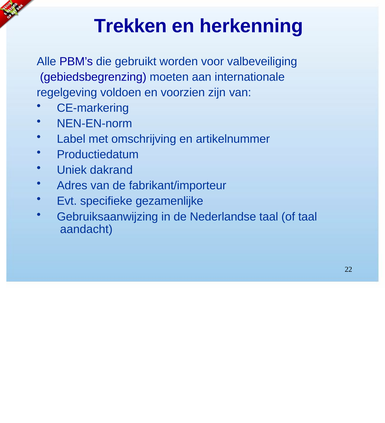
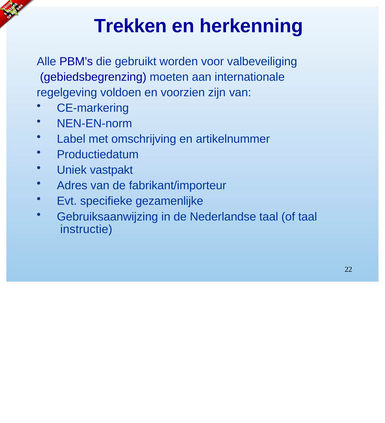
dakrand: dakrand -> vastpakt (111, 170)
aandacht: aandacht -> instructie (86, 230)
